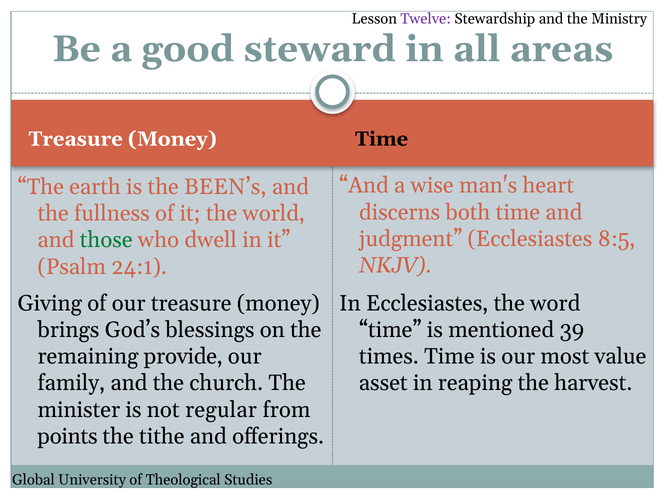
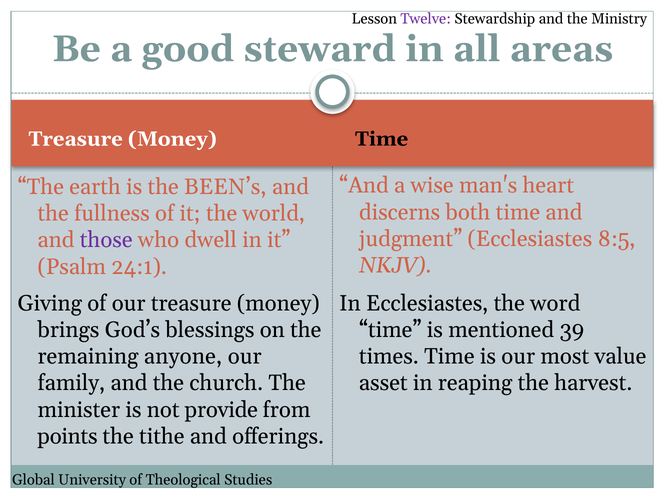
those colour: green -> purple (106, 240)
provide: provide -> anyone (183, 356)
regular: regular -> provide (221, 410)
